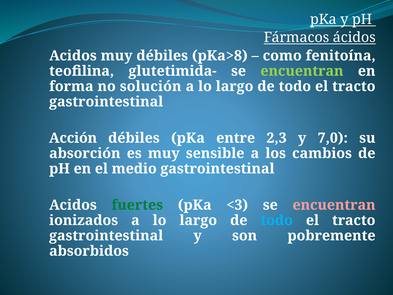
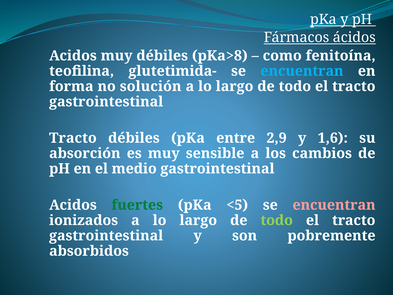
encuentran colour: light green -> light blue (302, 71)
Acción: Acción -> Tracto (73, 138)
2,3: 2,3 -> 2,9 (277, 138)
7,0: 7,0 -> 1,6 (333, 138)
<3: <3 -> <5 (237, 205)
todo colour: light blue -> light green (277, 220)
